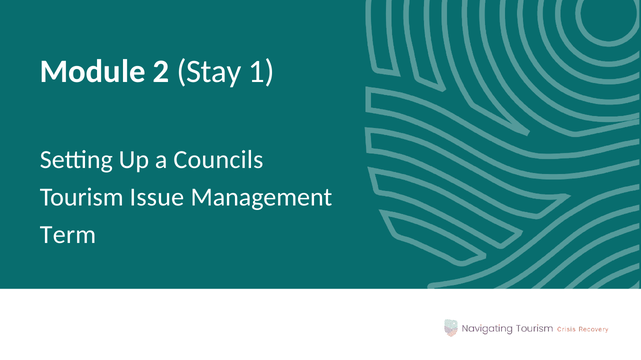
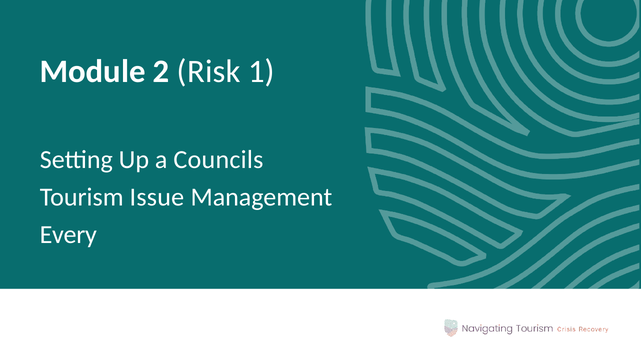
Stay: Stay -> Risk (209, 72)
Term: Term -> Every (68, 235)
